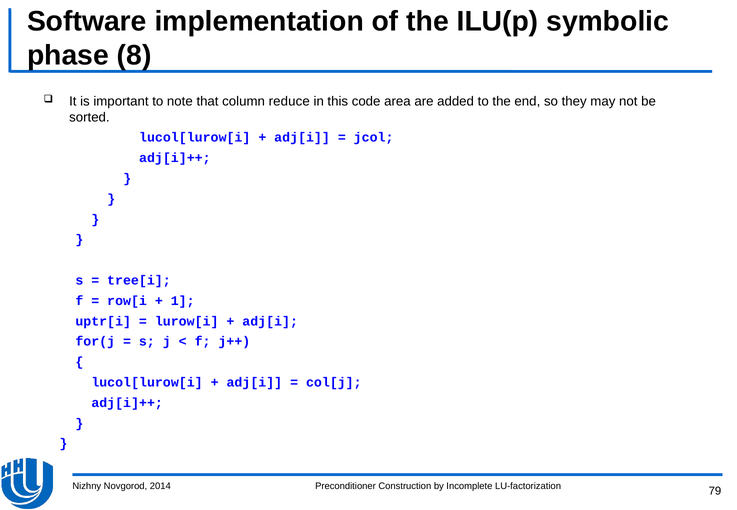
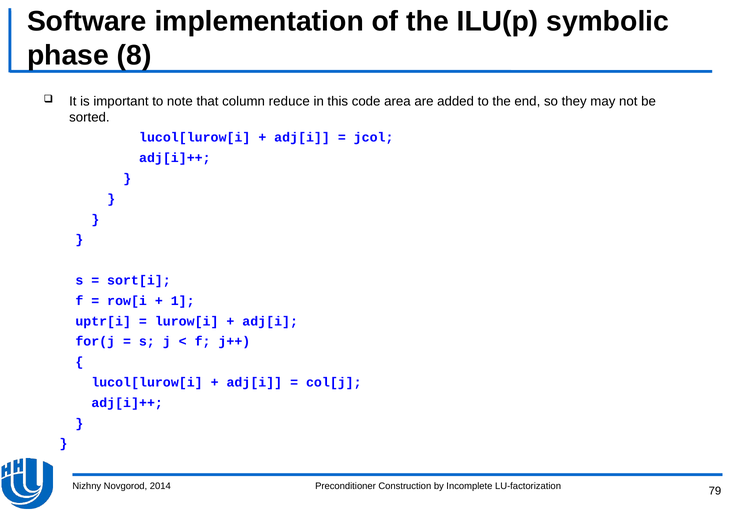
tree[i: tree[i -> sort[i (139, 280)
